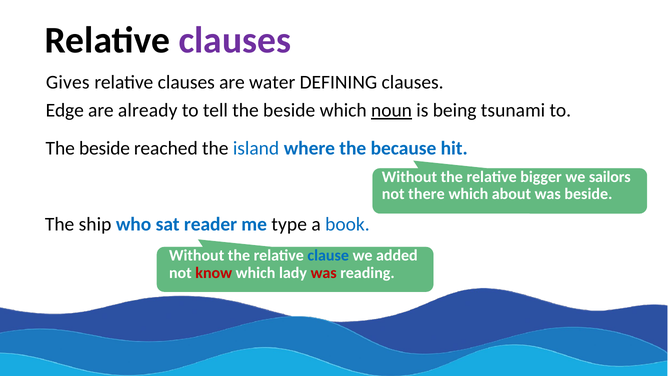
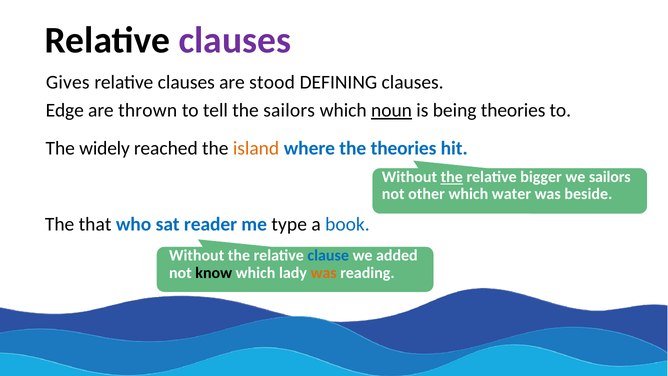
water: water -> stood (272, 82)
already: already -> thrown (148, 110)
tell the beside: beside -> sailors (289, 110)
being tsunami: tsunami -> theories (513, 110)
beside: beside -> widely (105, 148)
island colour: blue -> orange (256, 148)
the because: because -> theories (404, 148)
the underline: none -> present (452, 177)
there: there -> other (427, 194)
about: about -> water (511, 194)
ship: ship -> that (95, 224)
know colour: red -> black (214, 273)
was colour: red -> orange (324, 273)
